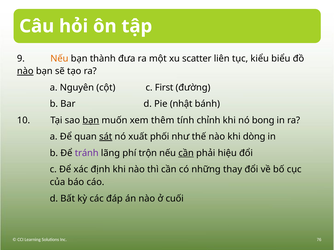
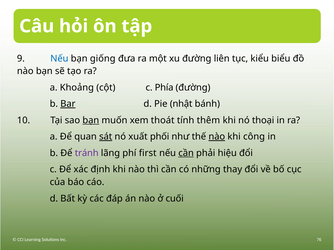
Nếu colour: orange -> blue (59, 59)
thành: thành -> giống (103, 59)
xu scatter: scatter -> đường (197, 59)
nào underline: present -> none (25, 71)
Nguyên: Nguyên -> Khoảng (77, 88)
First: First -> Phía (164, 88)
Bar underline: none -> present (68, 104)
thêm: thêm -> thoát (163, 121)
chỉnh: chỉnh -> thêm (208, 121)
bong: bong -> thoại (263, 121)
nào underline: none -> present (217, 137)
dòng: dòng -> công (254, 137)
trộn: trộn -> first (148, 153)
